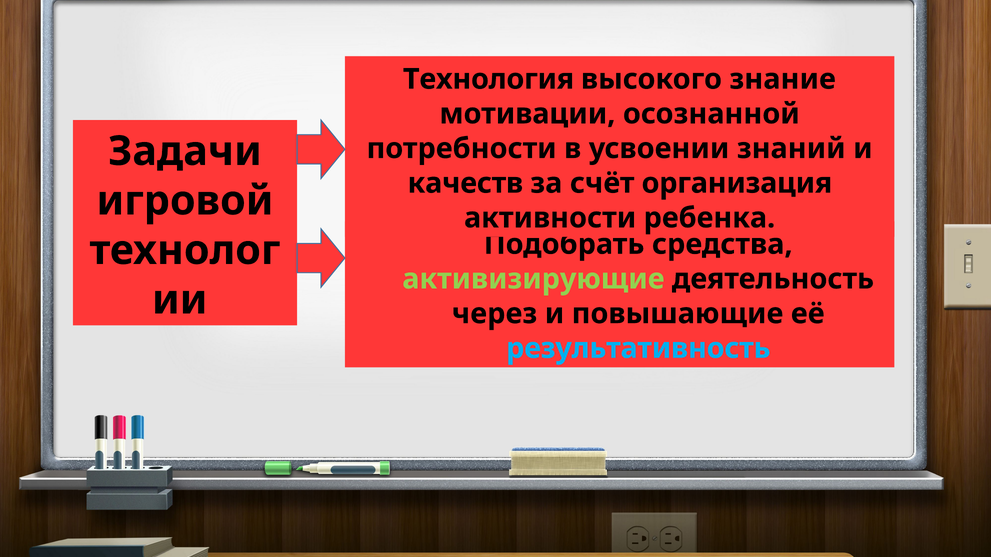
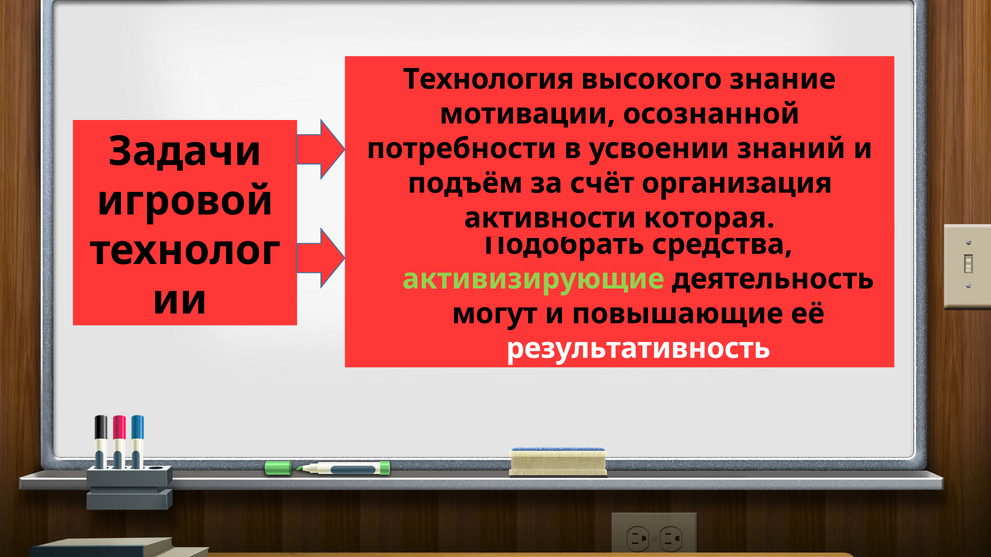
качеств: качеств -> подъём (465, 183)
ребенка: ребенка -> которая (709, 218)
через: через -> могут (495, 314)
результативность colour: light blue -> white (638, 349)
